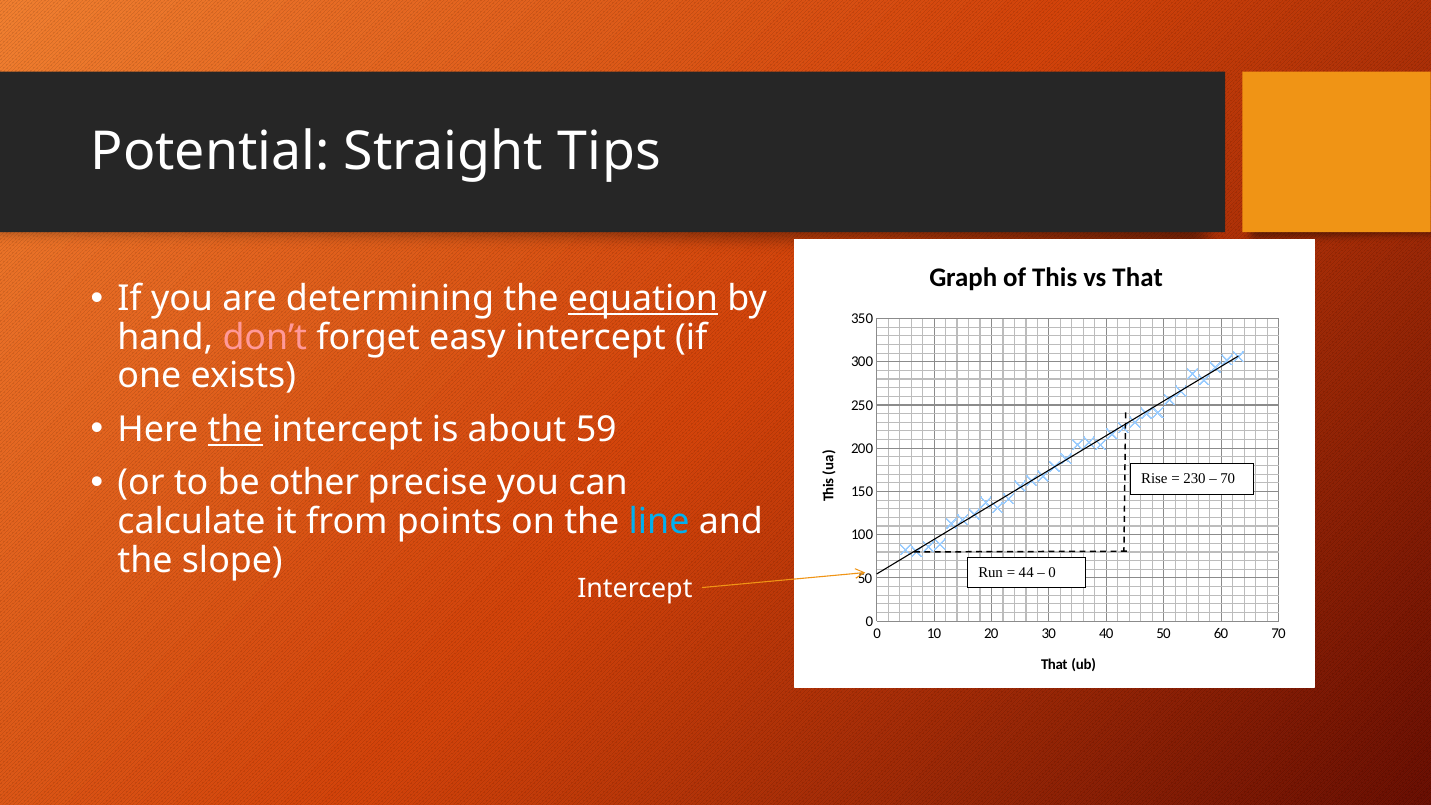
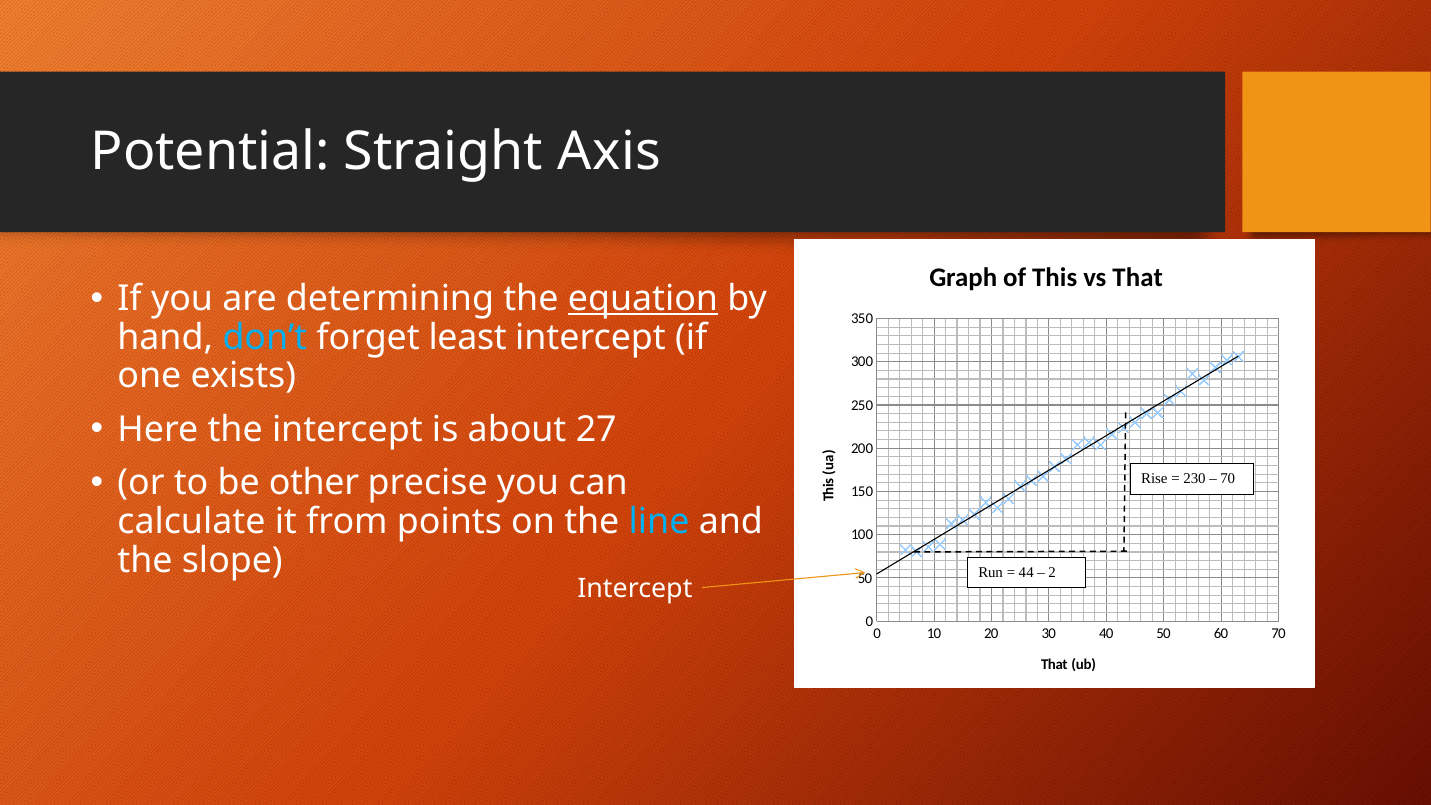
Tips: Tips -> Axis (609, 151)
don’t colour: pink -> light blue (265, 337)
easy: easy -> least (468, 337)
the underline: present -> none (235, 430)
59: 59 -> 27 (596, 430)
0: 0 -> 2 (1052, 573)
